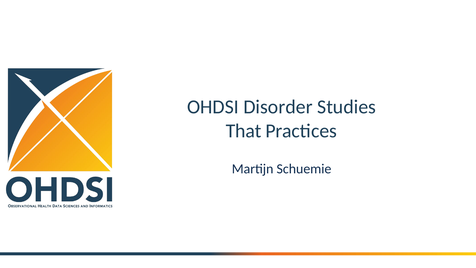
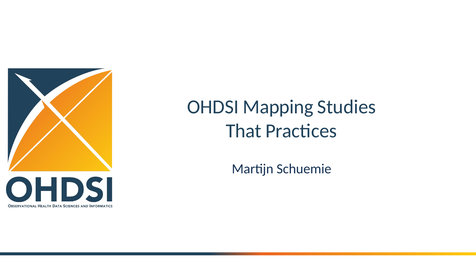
Disorder: Disorder -> Mapping (278, 107)
